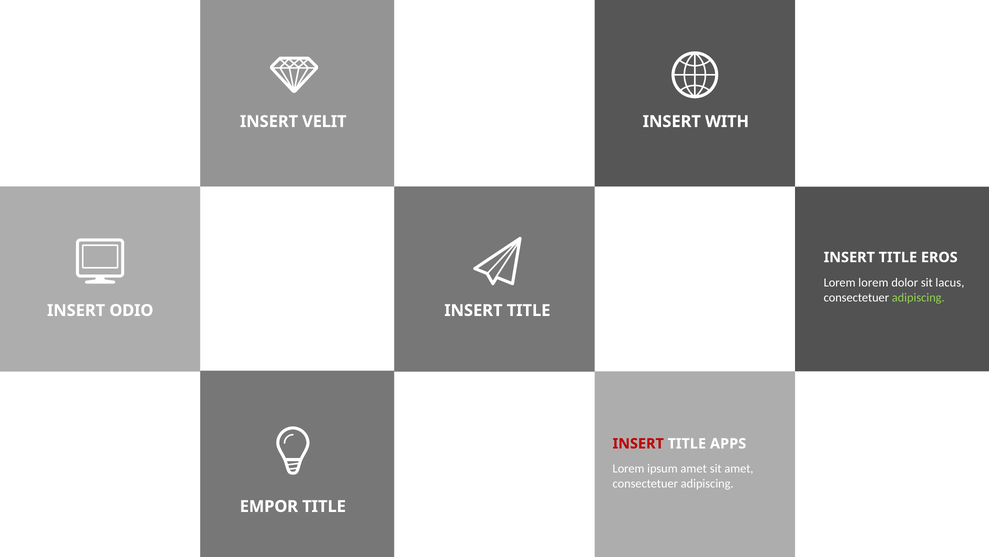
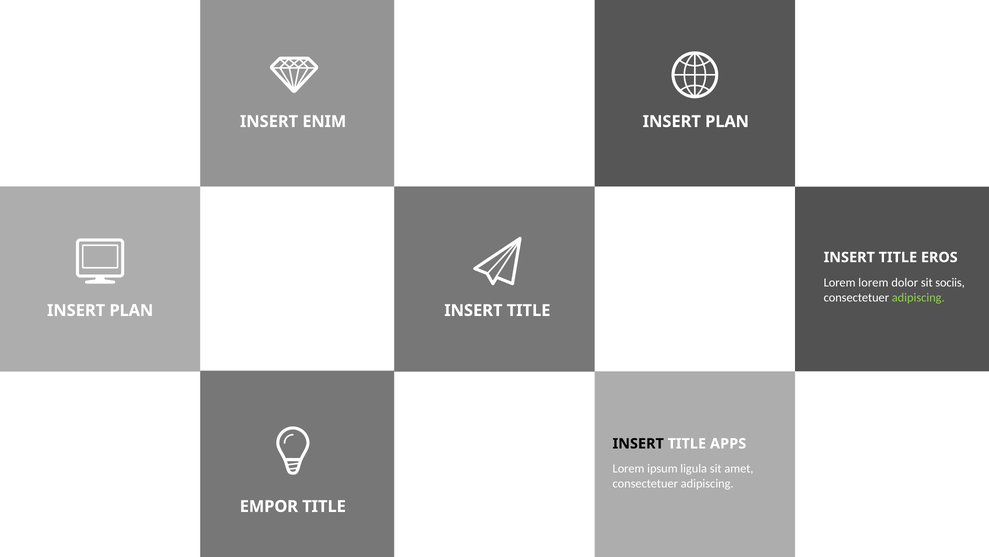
VELIT: VELIT -> ENIM (324, 121)
WITH: WITH -> PLAN (727, 121)
lacus: lacus -> sociis (950, 282)
ODIO: ODIO -> PLAN (131, 310)
INSERT colour: red -> black (638, 443)
ipsum amet: amet -> ligula (694, 468)
